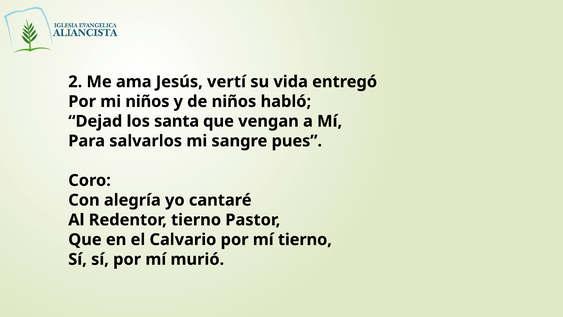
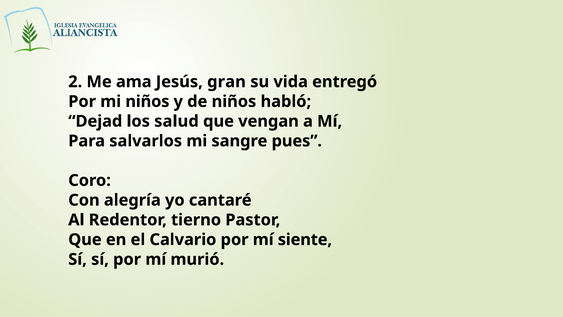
vertí: vertí -> gran (227, 82)
santa: santa -> salud (176, 121)
mí tierno: tierno -> siente (305, 239)
